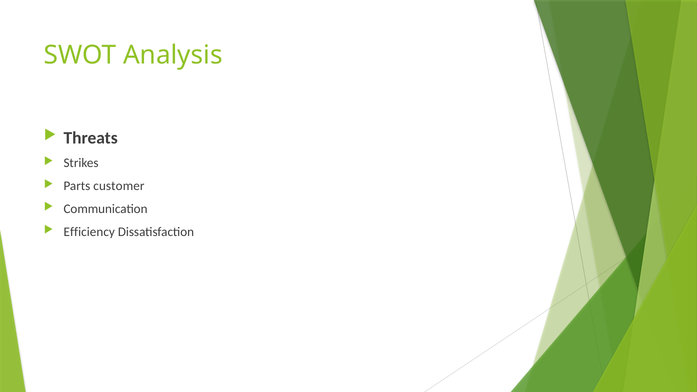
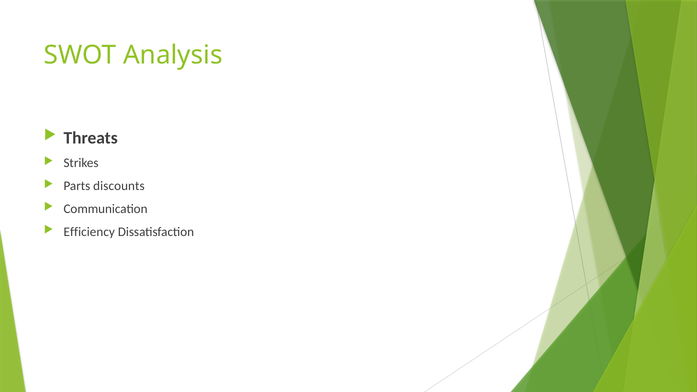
customer: customer -> discounts (119, 186)
